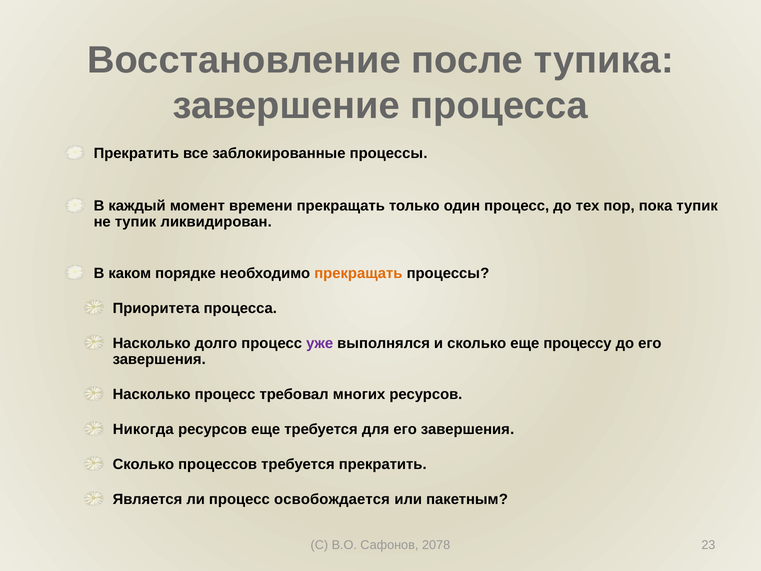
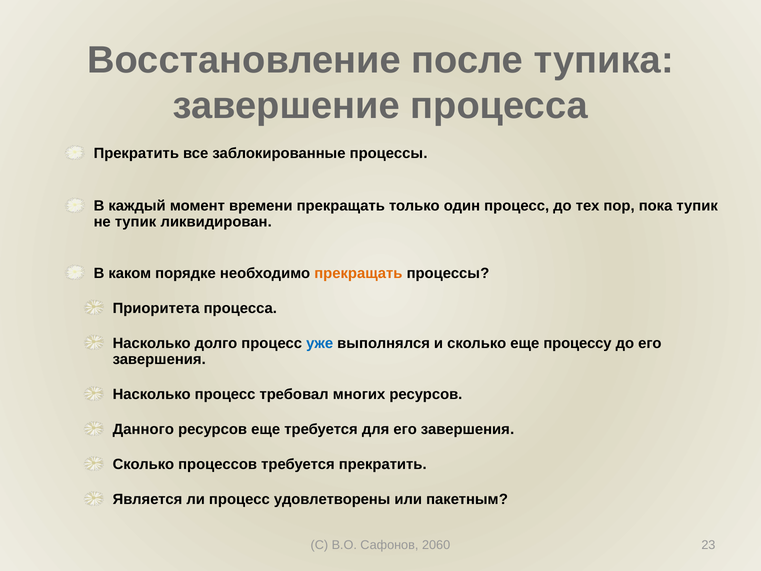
уже colour: purple -> blue (320, 343)
Никогда: Никогда -> Данного (143, 429)
освобождается: освобождается -> удовлетворены (332, 499)
2078: 2078 -> 2060 (436, 545)
